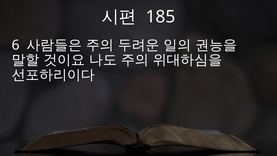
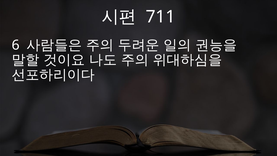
185: 185 -> 711 (160, 17)
